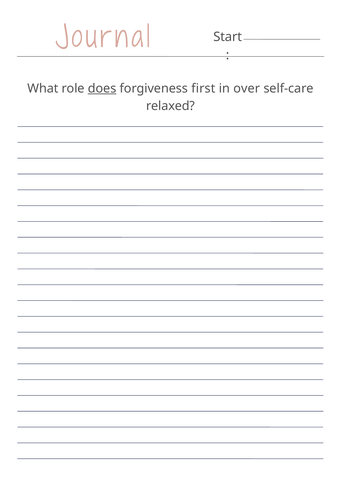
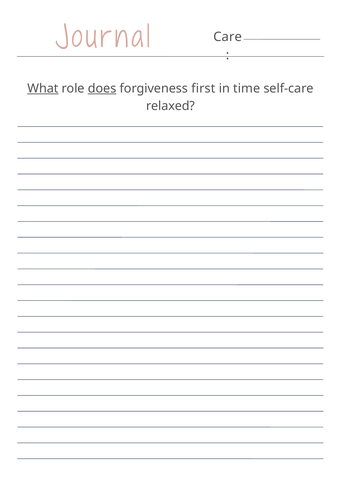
Start: Start -> Care (228, 37)
What underline: none -> present (43, 88)
over: over -> time (247, 88)
